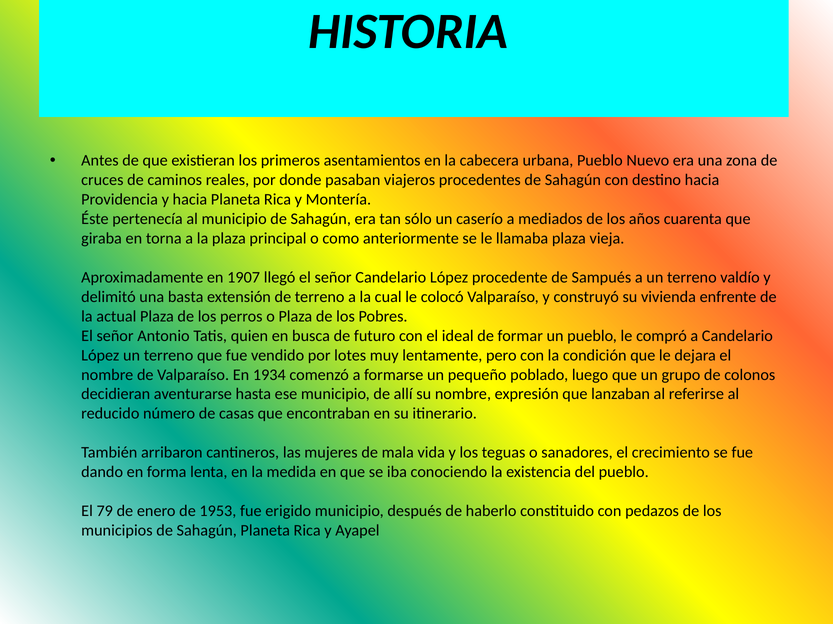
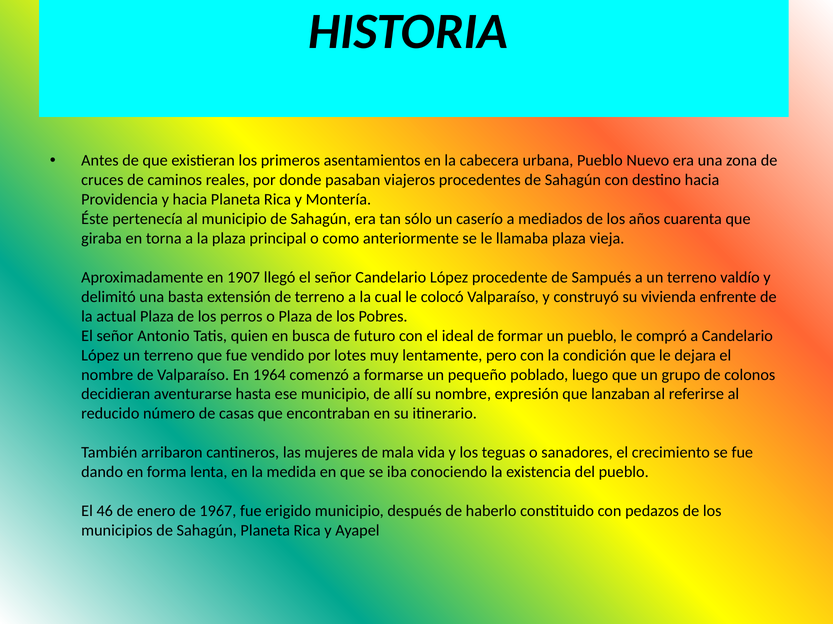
1934: 1934 -> 1964 (269, 375)
79: 79 -> 46 (105, 511)
1953: 1953 -> 1967 (218, 511)
